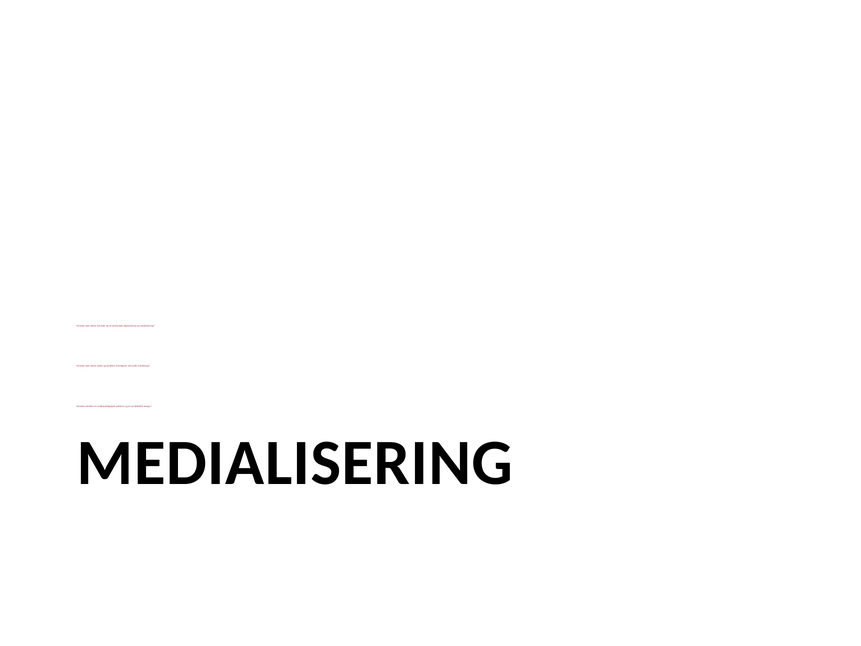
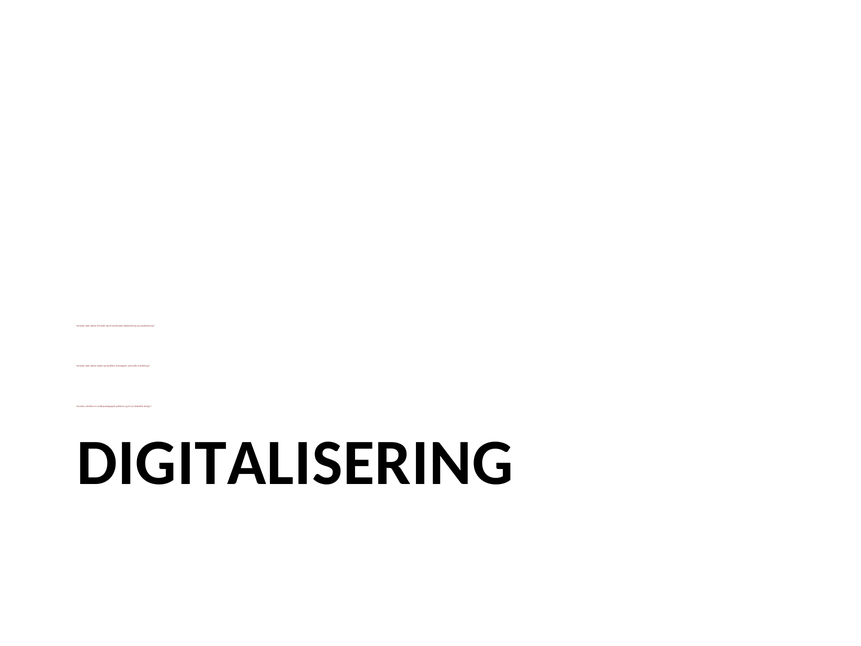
MEDIALISERING: MEDIALISERING -> DIGITALISERING (295, 463)
